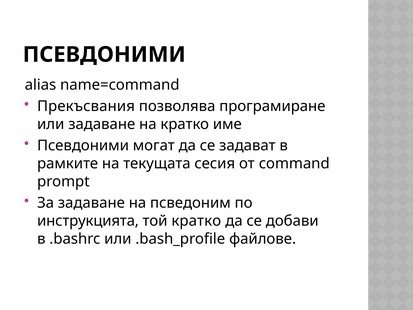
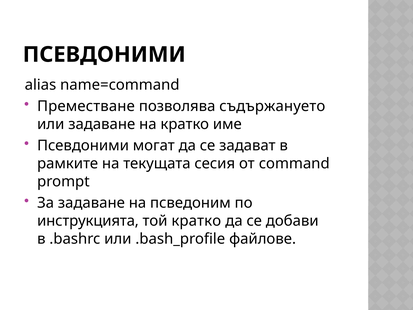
Прекъсвания: Прекъсвания -> Преместване (86, 106)
програмиране: програмиране -> съдържануето (272, 106)
